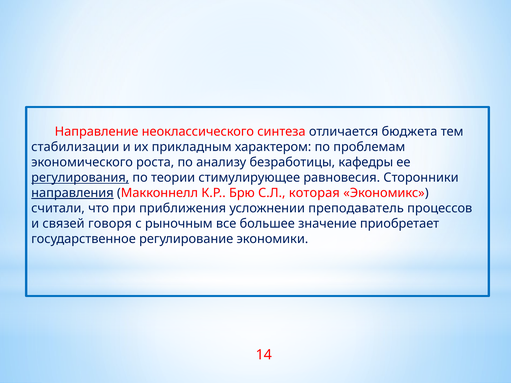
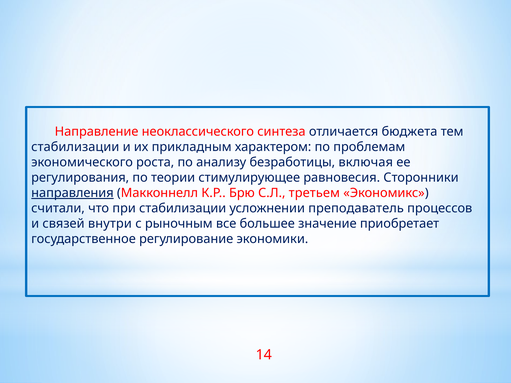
кафедры: кафедры -> включая (366, 163)
регулирования underline: present -> none (80, 178)
которая: которая -> третьем (314, 193)
при приближения: приближения -> стабилизации (183, 209)
говоря: говоря -> внутри (110, 224)
